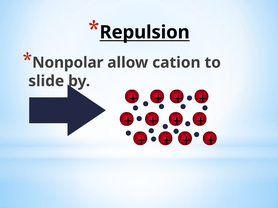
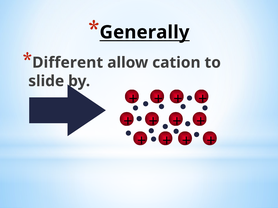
Repulsion: Repulsion -> Generally (144, 32)
Nonpolar: Nonpolar -> Different (68, 63)
